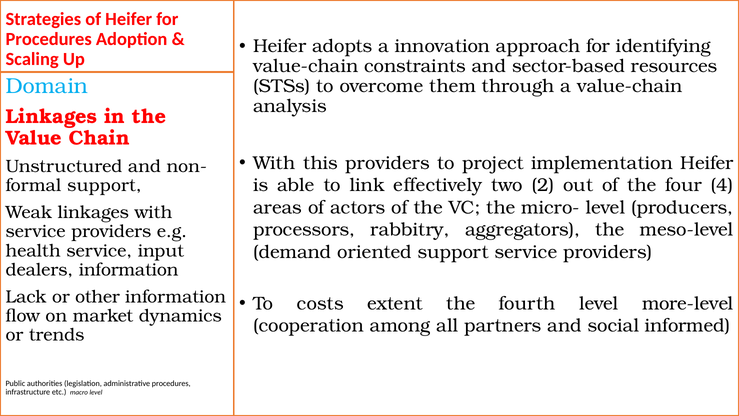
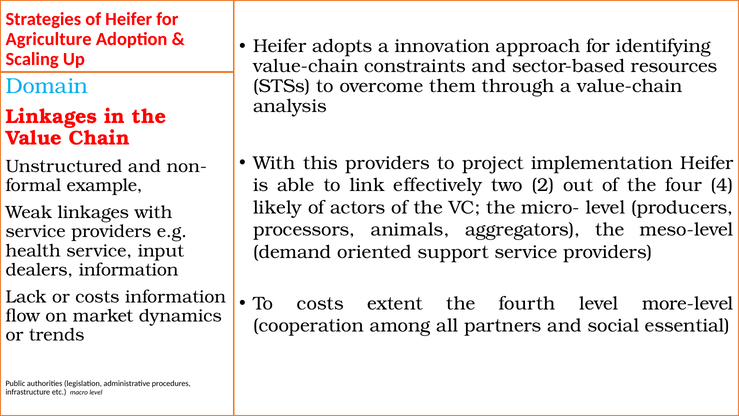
Procedures: Procedures -> Agriculture (49, 39)
support: support -> example (105, 185)
areas: areas -> likely (278, 207)
rabbitry: rabbitry -> animals (410, 230)
or other: other -> costs (97, 297)
informed: informed -> essential (687, 326)
